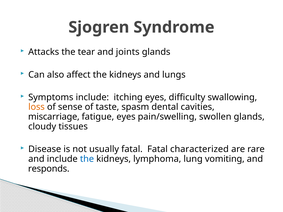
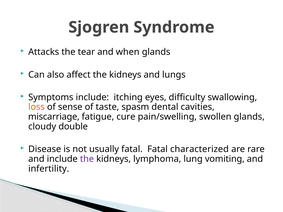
joints: joints -> when (128, 52)
fatigue eyes: eyes -> cure (126, 117)
tissues: tissues -> double (73, 127)
the colour: blue -> purple (87, 159)
responds: responds -> infertility (49, 169)
